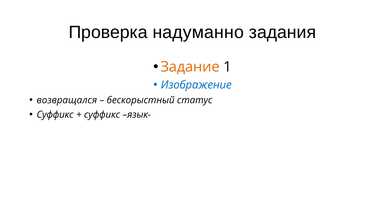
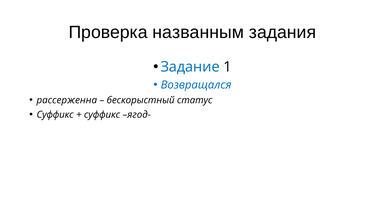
надуманно: надуманно -> названным (198, 32)
Задание colour: orange -> blue (190, 67)
Изображение: Изображение -> Возвращался (196, 85)
возвращался: возвращался -> рассерженна (67, 100)
язык-: язык- -> ягод- (137, 114)
